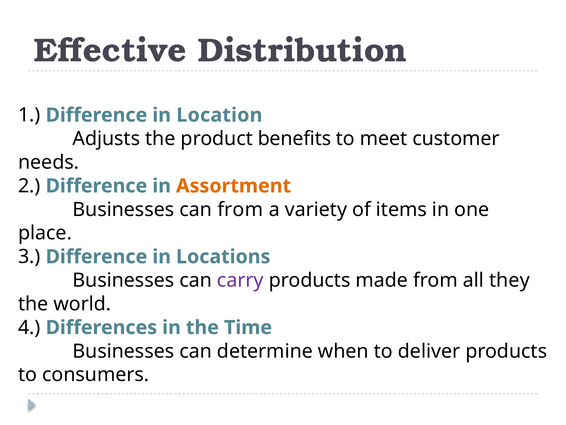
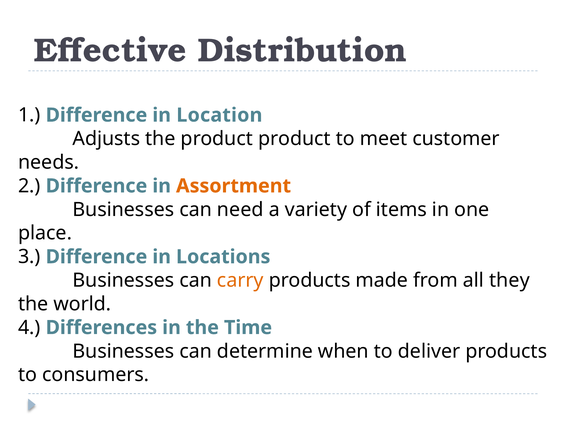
product benefits: benefits -> product (294, 139)
can from: from -> need (240, 209)
carry colour: purple -> orange (240, 280)
